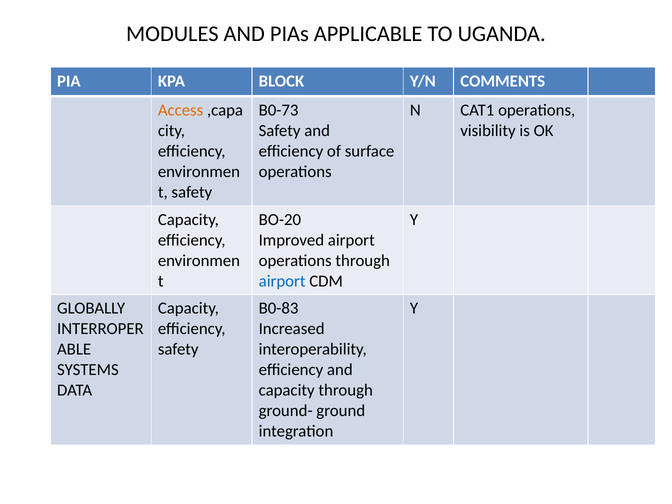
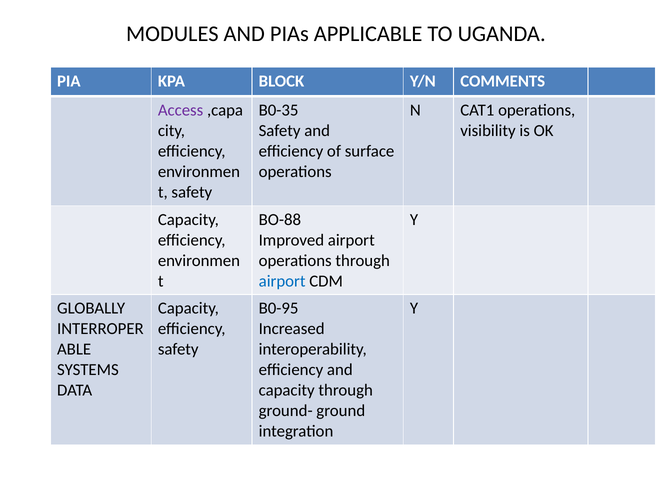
Access colour: orange -> purple (181, 110)
B0-73: B0-73 -> B0-35 (279, 110)
BO-20: BO-20 -> BO-88 (280, 220)
B0-83: B0-83 -> B0-95 (279, 308)
